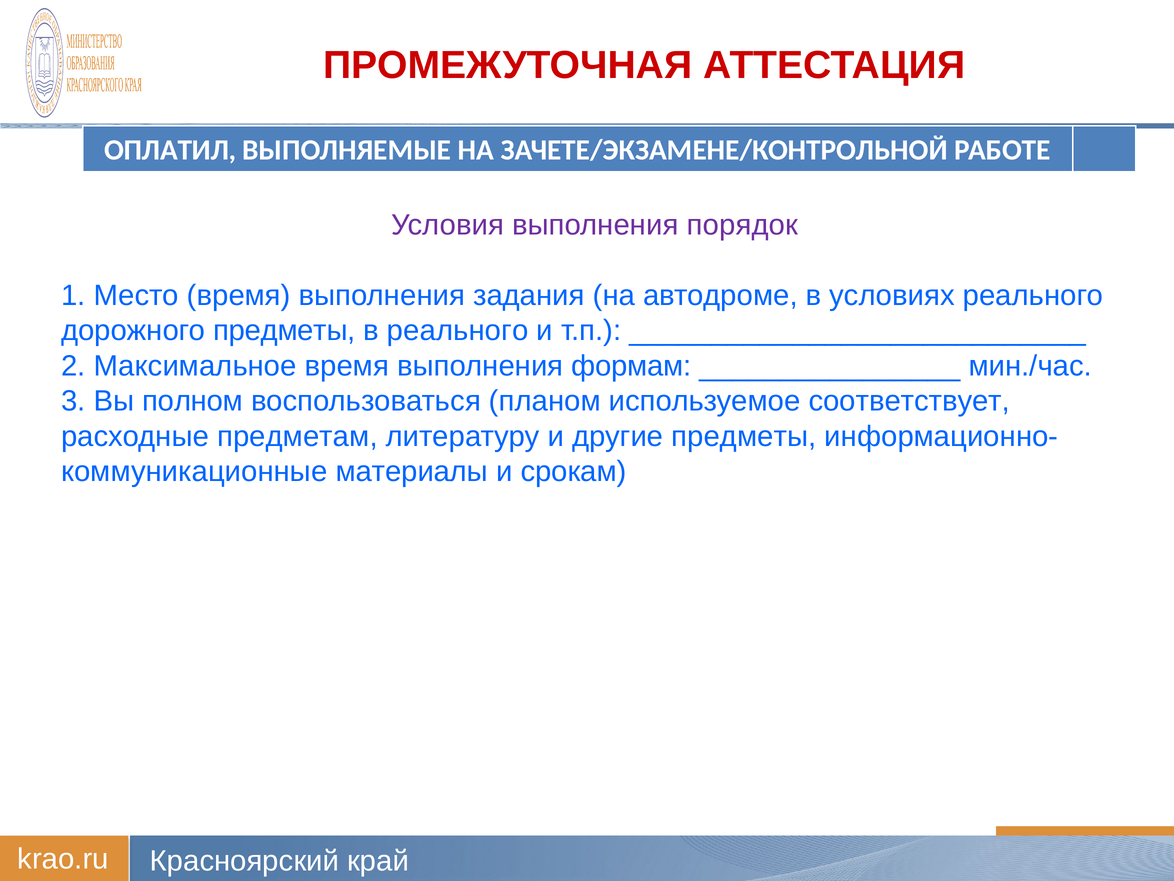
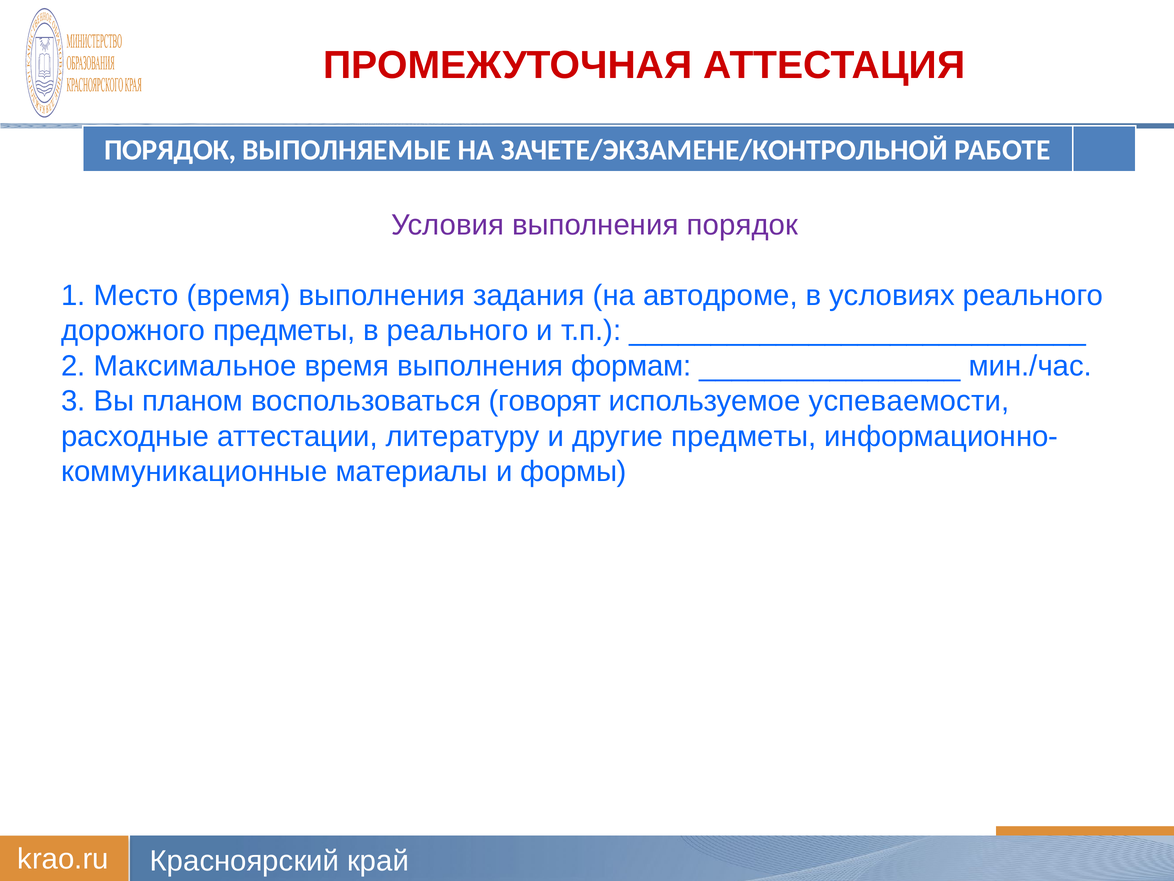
ОПЛАТИЛ: ОПЛАТИЛ -> ПОРЯДОК (170, 150)
полном: полном -> планом (193, 401)
планом: планом -> говорят (545, 401)
соответствует: соответствует -> успеваемости (909, 401)
предметам: предметам -> аттестации (297, 436)
срокам: срокам -> формы (574, 471)
